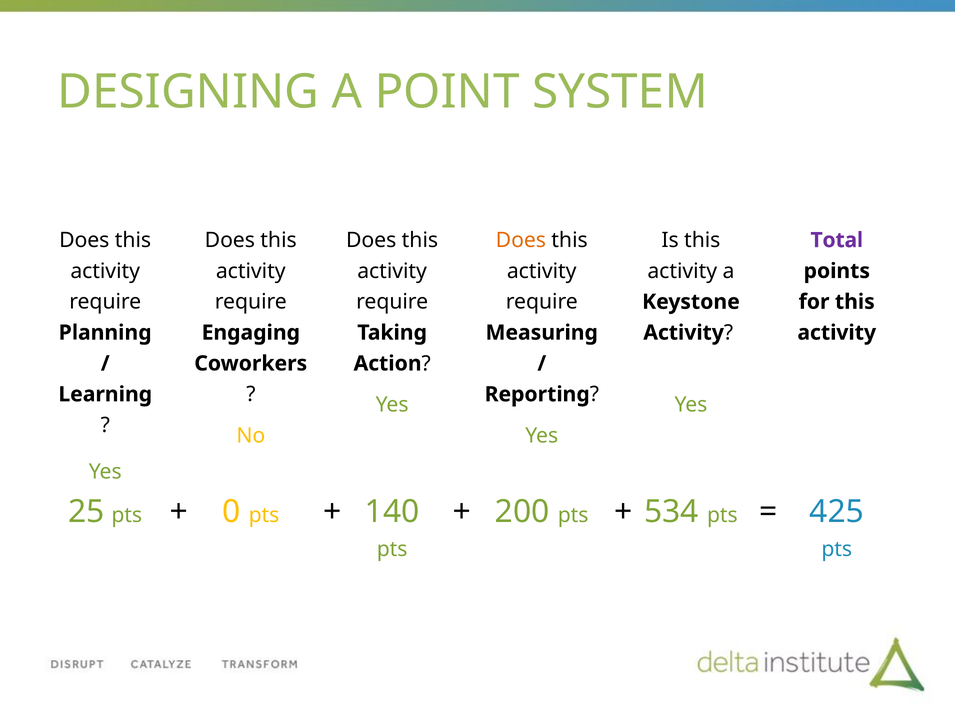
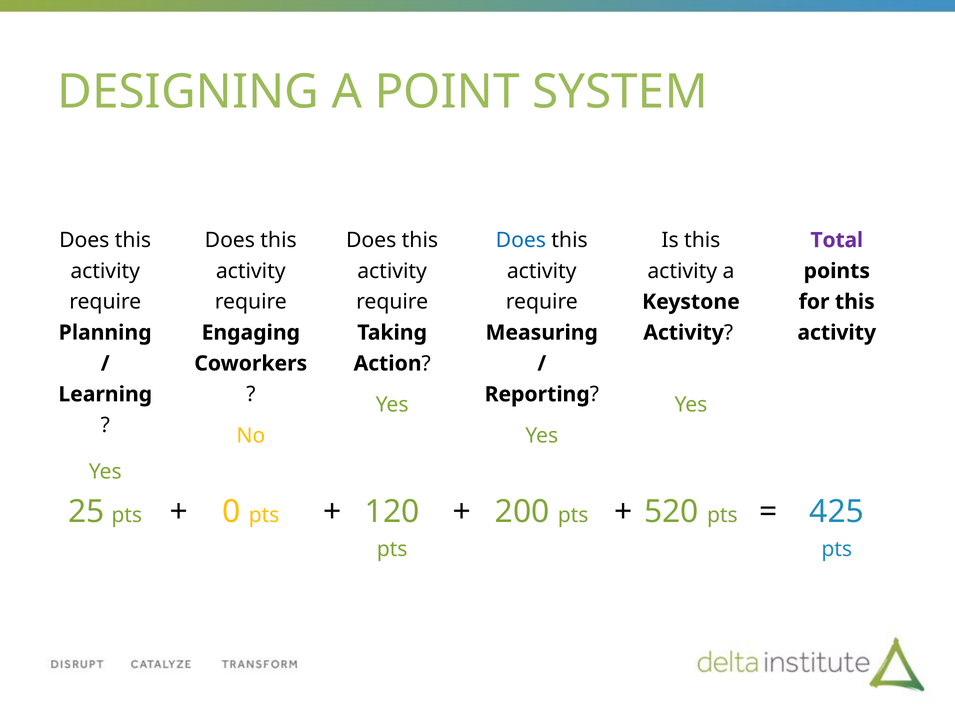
Does colour: orange -> blue (521, 240)
140: 140 -> 120 (392, 511)
534: 534 -> 520 (671, 511)
